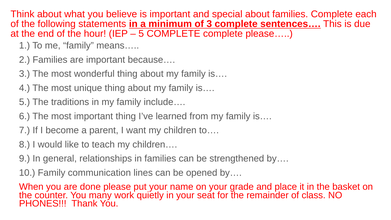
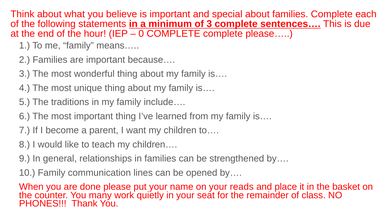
5: 5 -> 0 (141, 34)
grade: grade -> reads (242, 187)
